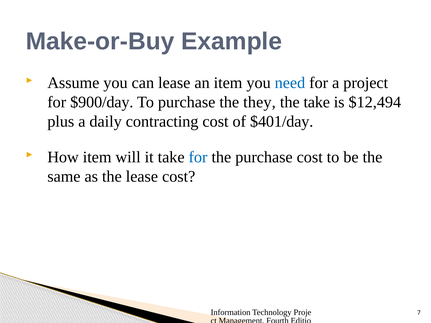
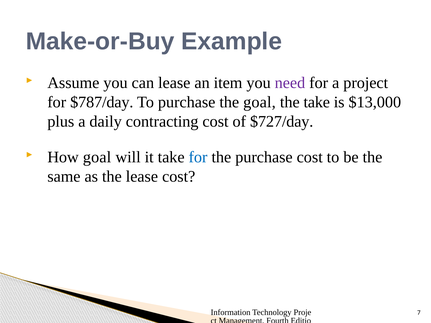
need colour: blue -> purple (290, 83)
$900/day: $900/day -> $787/day (102, 102)
the they: they -> goal (259, 102)
$12,494: $12,494 -> $13,000 (375, 102)
$401/day: $401/day -> $727/day (282, 122)
How item: item -> goal (97, 157)
